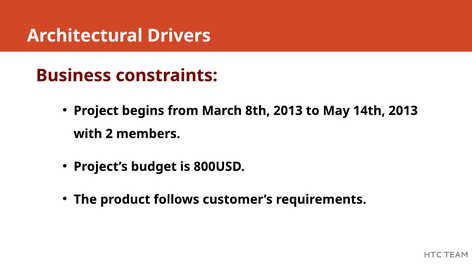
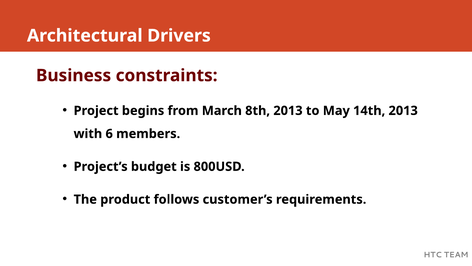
2: 2 -> 6 (109, 134)
